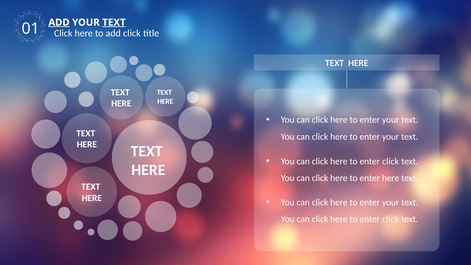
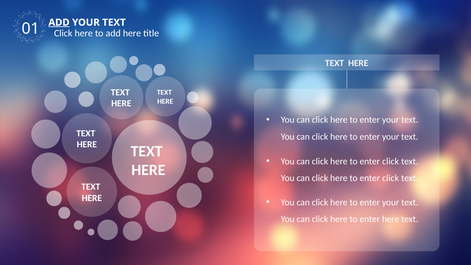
TEXT underline: present -> none (114, 22)
add click: click -> here (132, 33)
here: here -> click (391, 178)
click: click -> here (391, 219)
